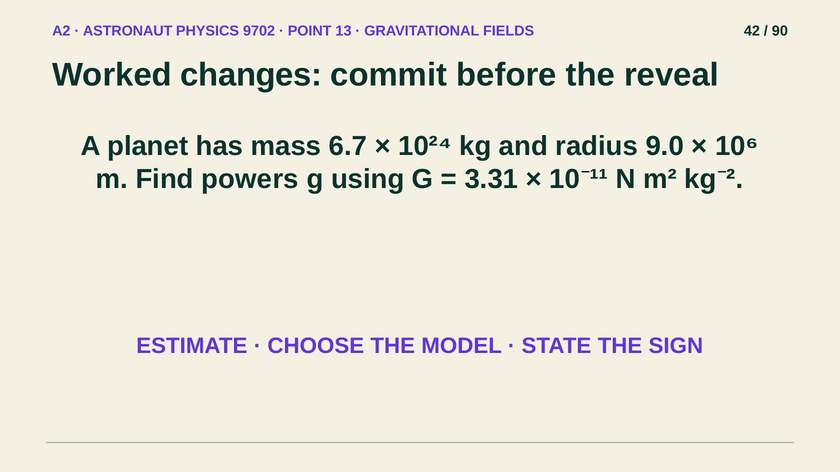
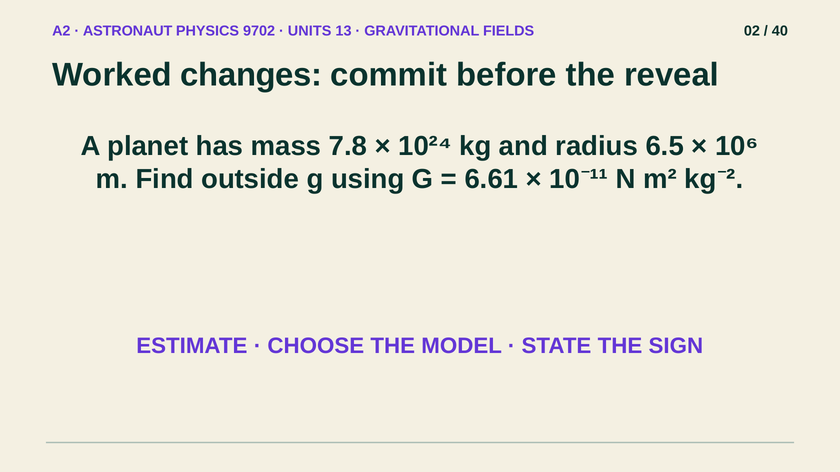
POINT: POINT -> UNITS (310, 31)
42: 42 -> 02 (752, 31)
90: 90 -> 40 (780, 31)
6.7: 6.7 -> 7.8 (348, 146)
9.0: 9.0 -> 6.5 (665, 146)
powers: powers -> outside (250, 179)
3.31: 3.31 -> 6.61 (491, 179)
